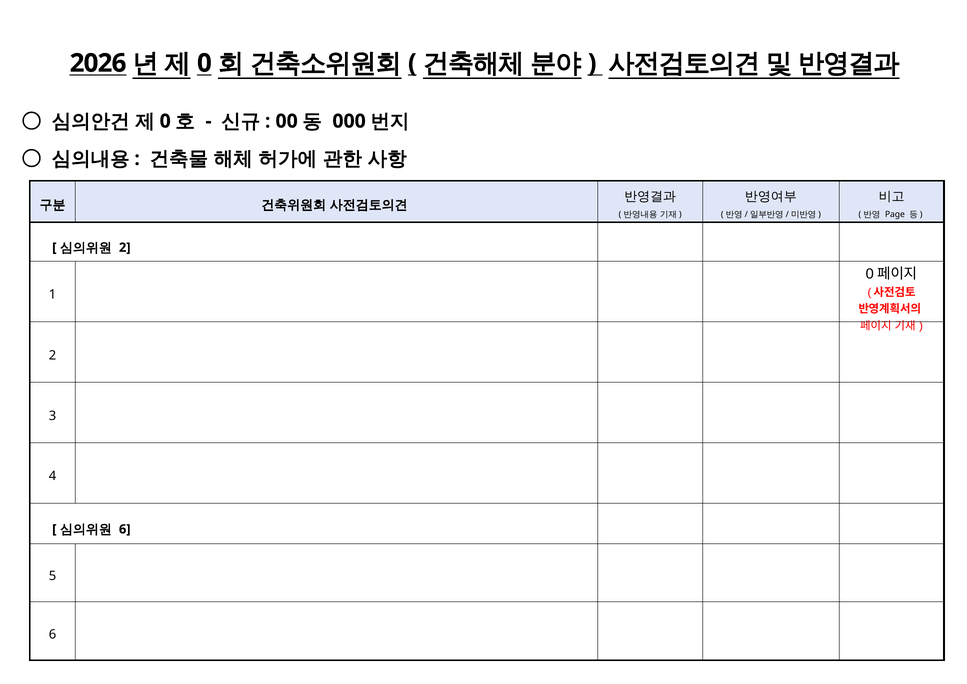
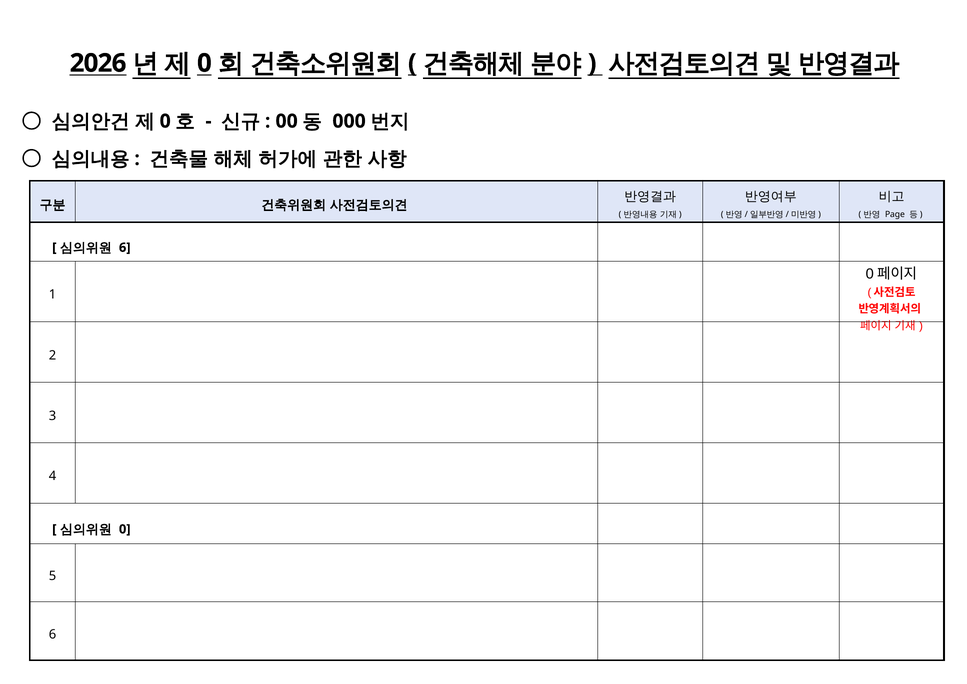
2: 2 -> 6 (125, 248)
6: 6 -> 0 (125, 529)
